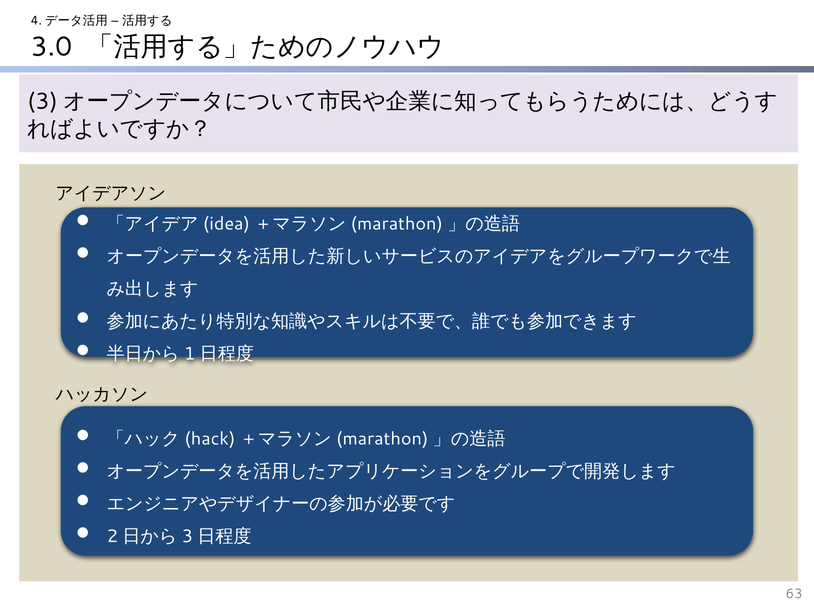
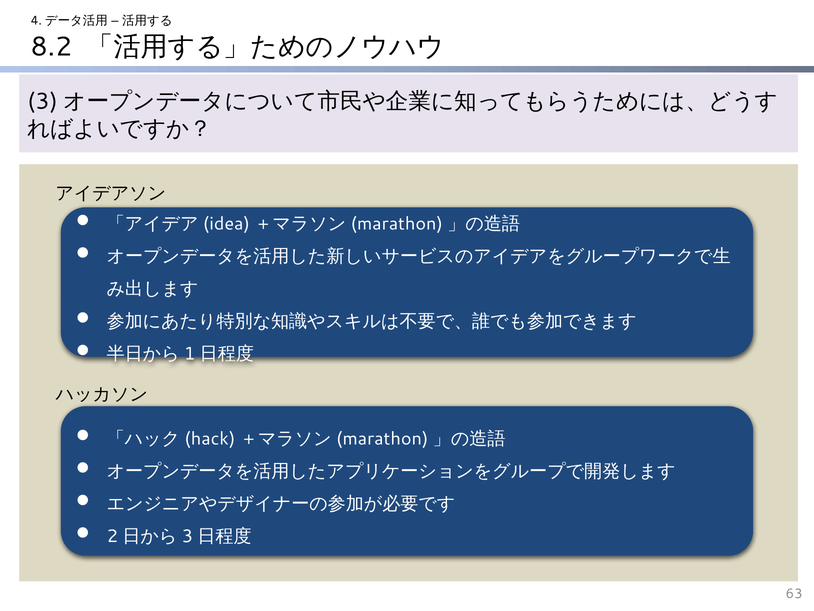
3.0: 3.0 -> 8.2 (51, 47)
